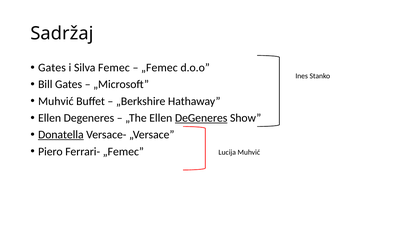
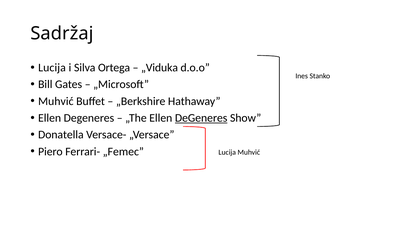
Gates: Gates -> Lucija (52, 68)
Femec: Femec -> Ortega (114, 68)
„Femec: „Femec -> „Viduka (159, 68)
Donatella underline: present -> none (61, 135)
